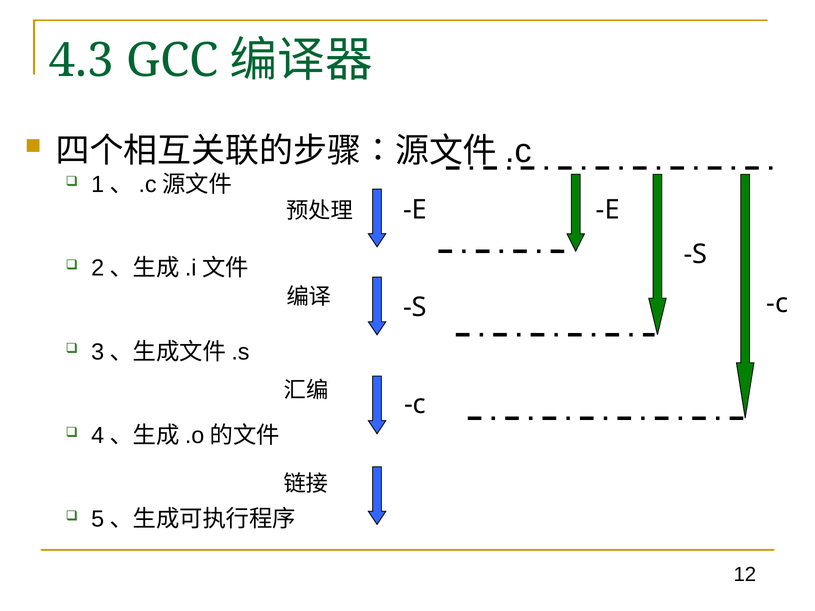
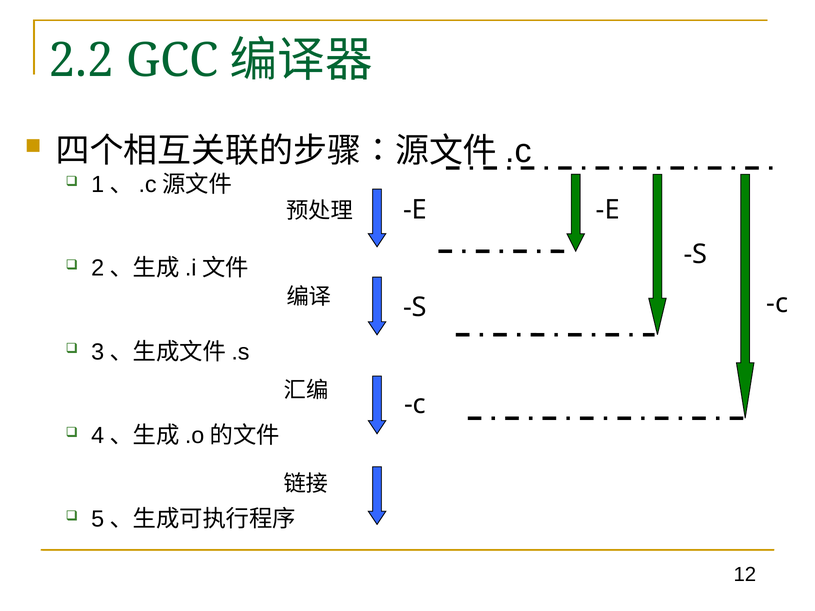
4.3: 4.3 -> 2.2 (81, 61)
